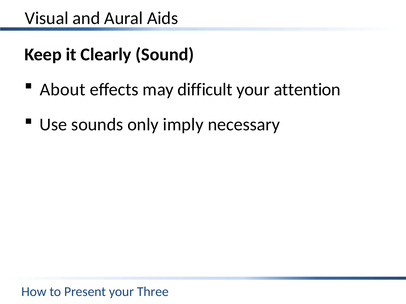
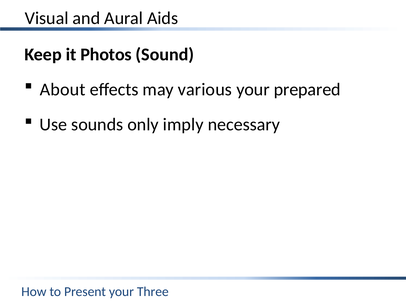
Clearly: Clearly -> Photos (106, 54)
difficult: difficult -> various (205, 90)
attention: attention -> prepared (307, 90)
